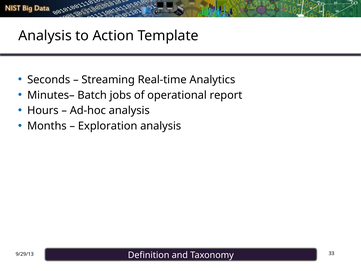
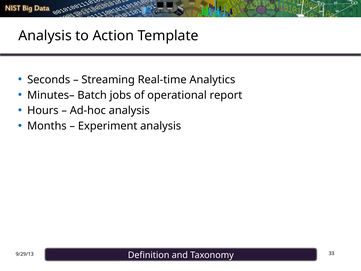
Exploration: Exploration -> Experiment (108, 126)
